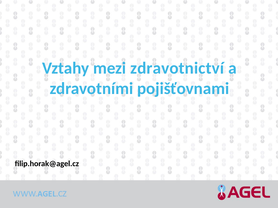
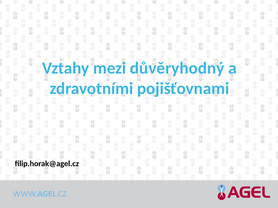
zdravotnictví: zdravotnictví -> důvěryhodný (177, 68)
